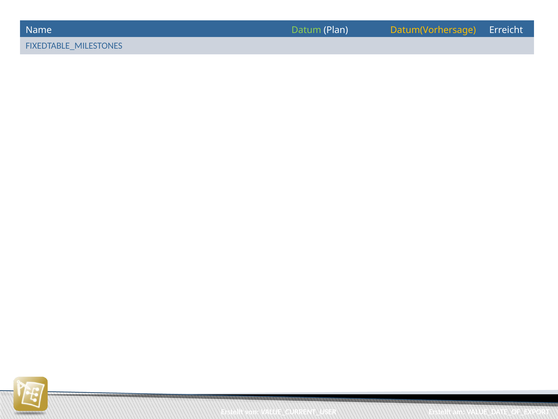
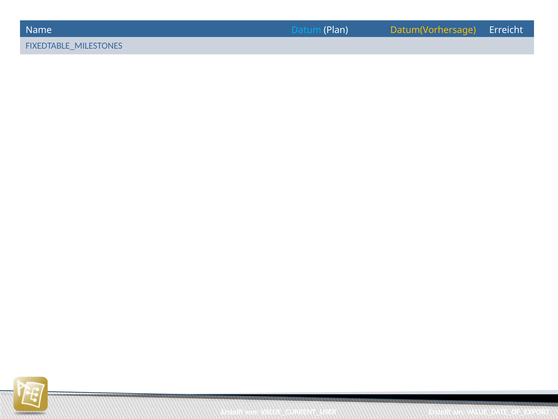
Datum colour: light green -> light blue (306, 30)
